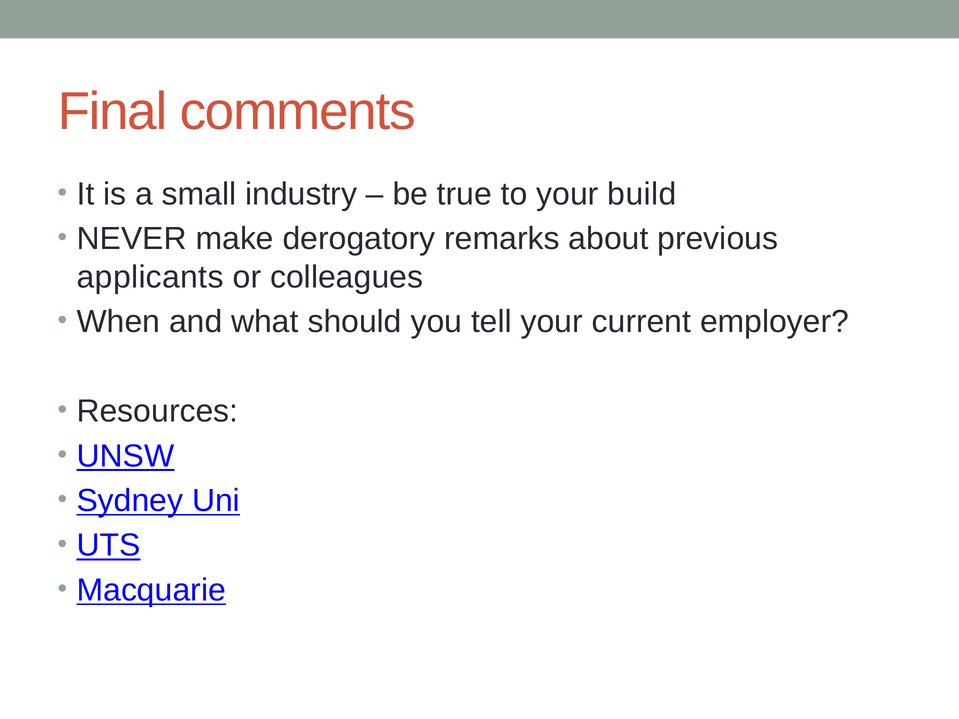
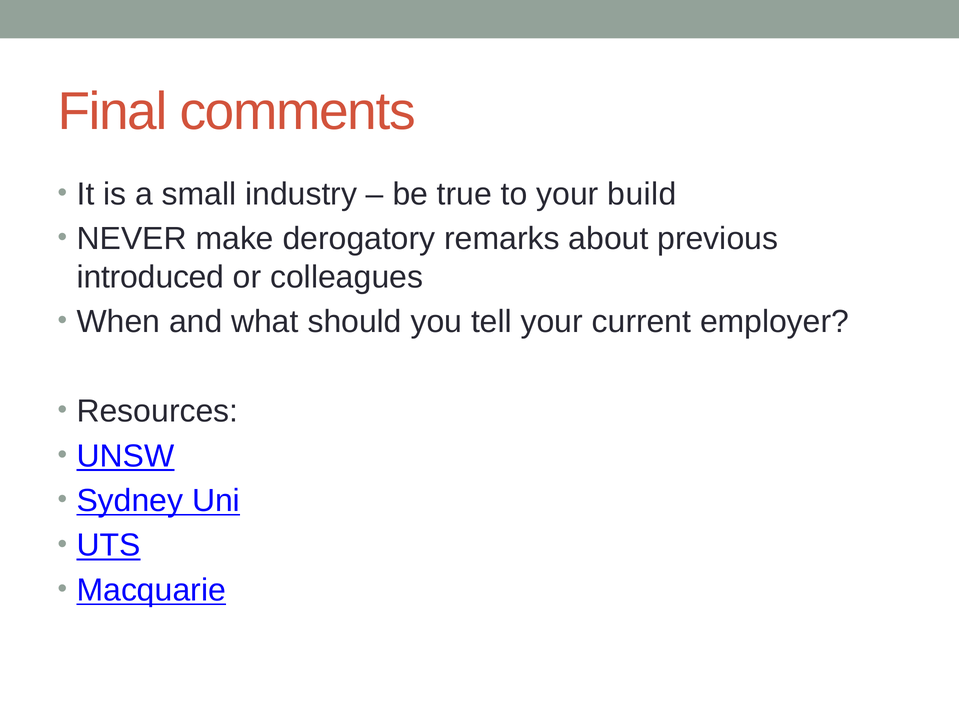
applicants: applicants -> introduced (150, 277)
